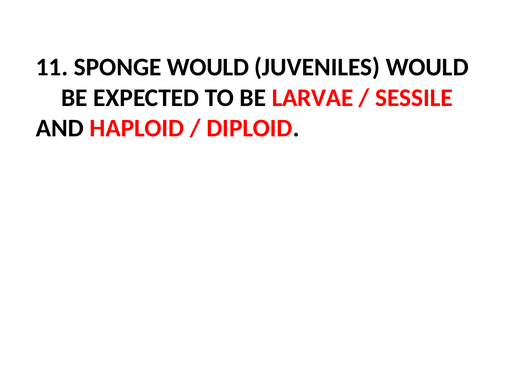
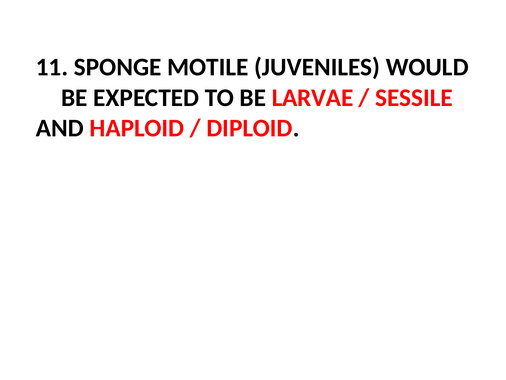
SPONGE WOULD: WOULD -> MOTILE (208, 67)
